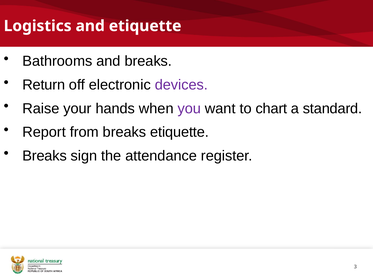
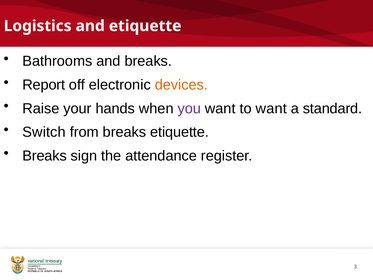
Return: Return -> Report (44, 85)
devices colour: purple -> orange (181, 85)
to chart: chart -> want (271, 108)
Report: Report -> Switch (44, 132)
